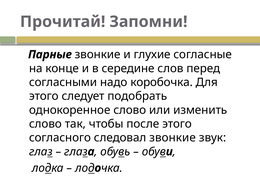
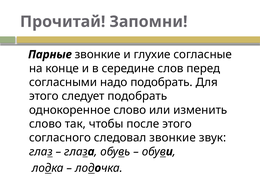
надо коробочка: коробочка -> подобрать (162, 82)
